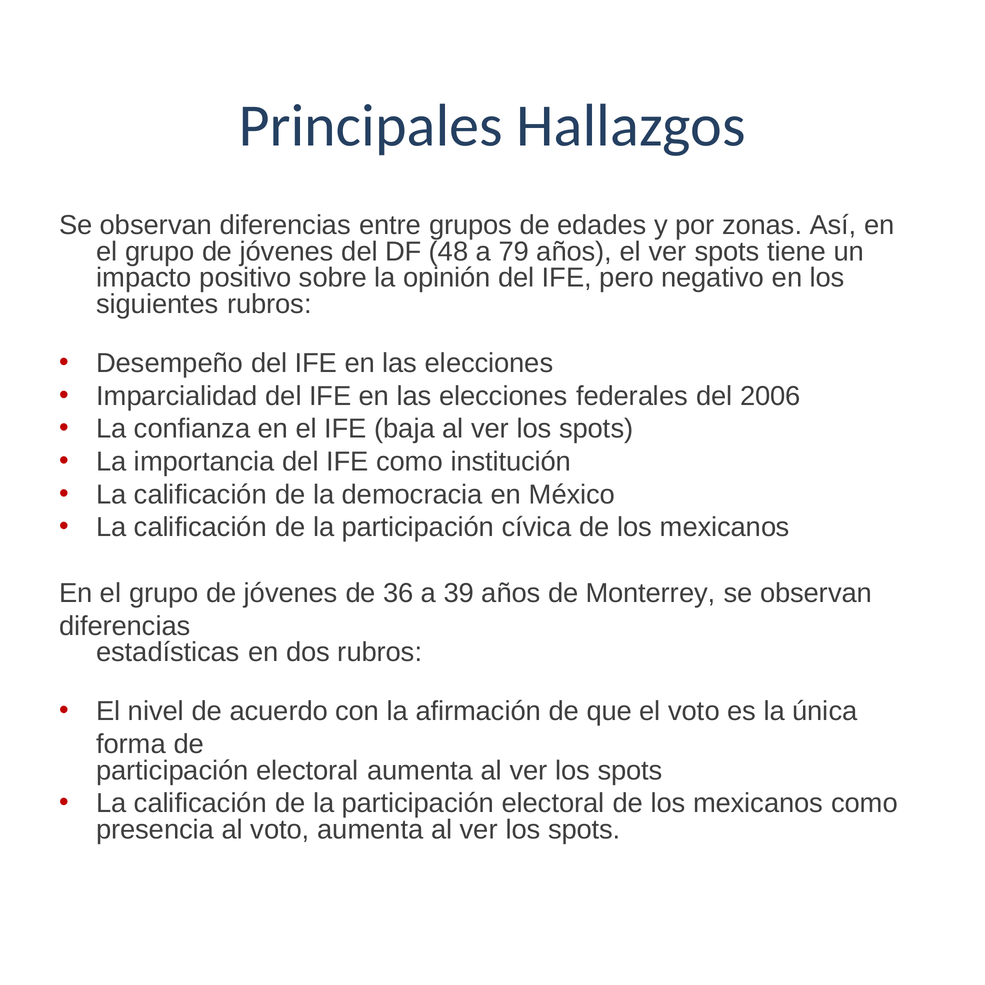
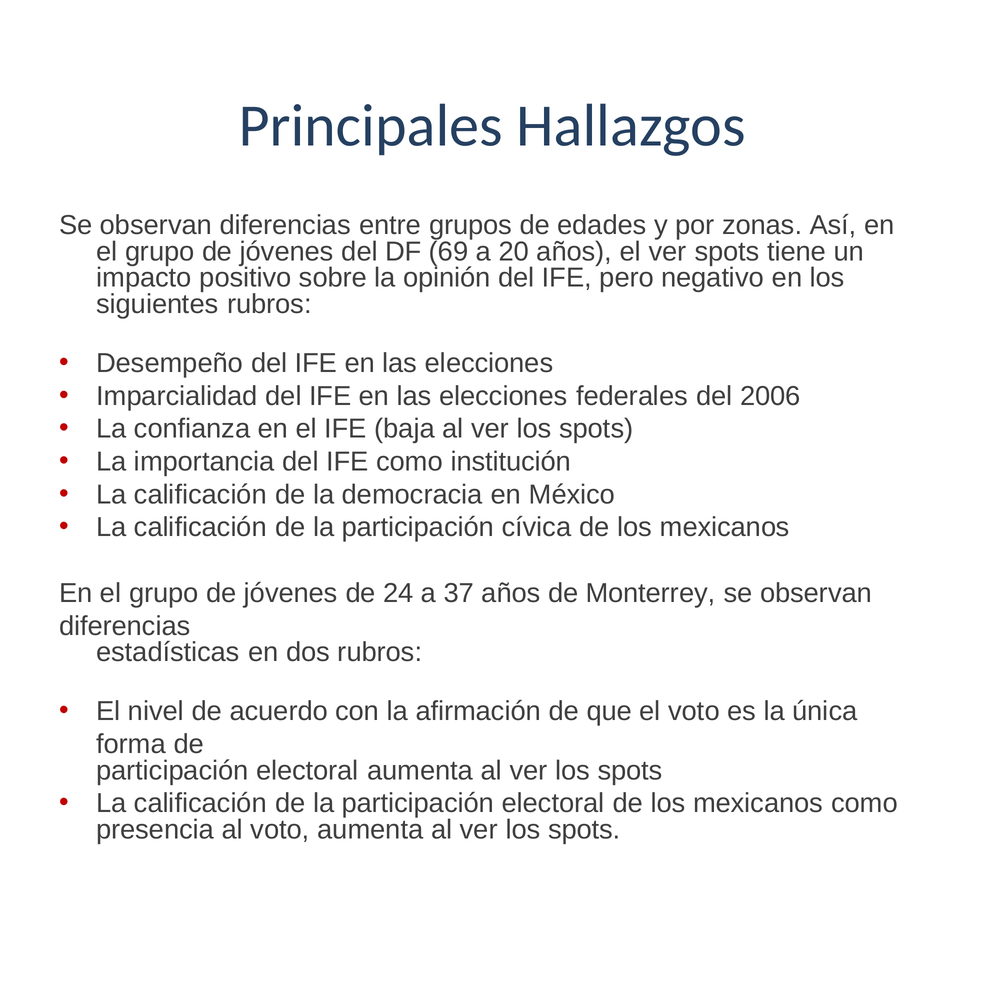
48: 48 -> 69 (449, 252)
79: 79 -> 20 (514, 252)
36: 36 -> 24 (398, 593)
39: 39 -> 37 (459, 593)
